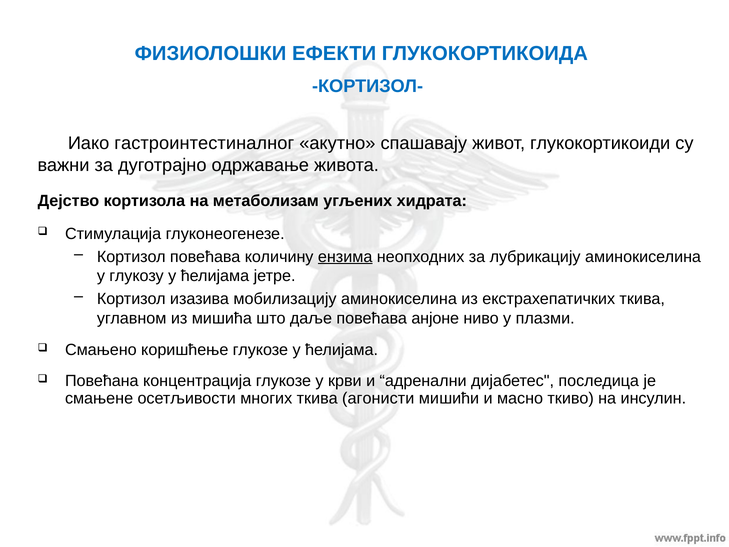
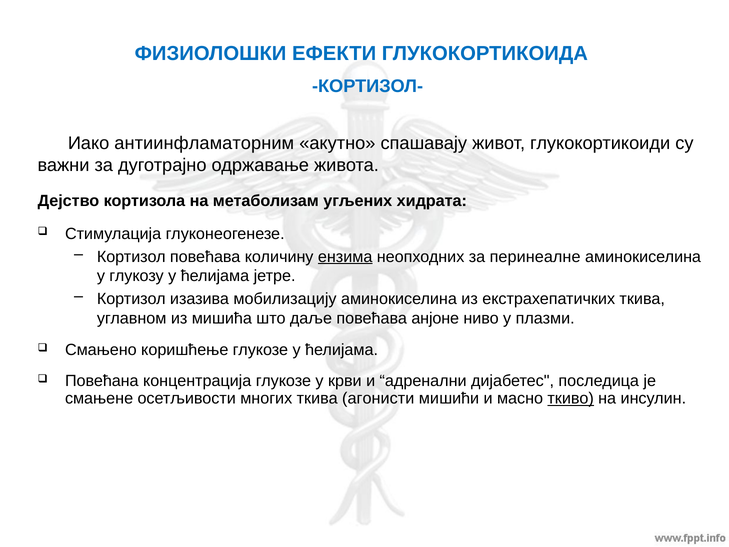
гастроинтестиналног: гастроинтестиналног -> антиинфламаторним (204, 143)
лубрикацију: лубрикацију -> перинеалне (535, 257)
ткиво underline: none -> present (571, 398)
